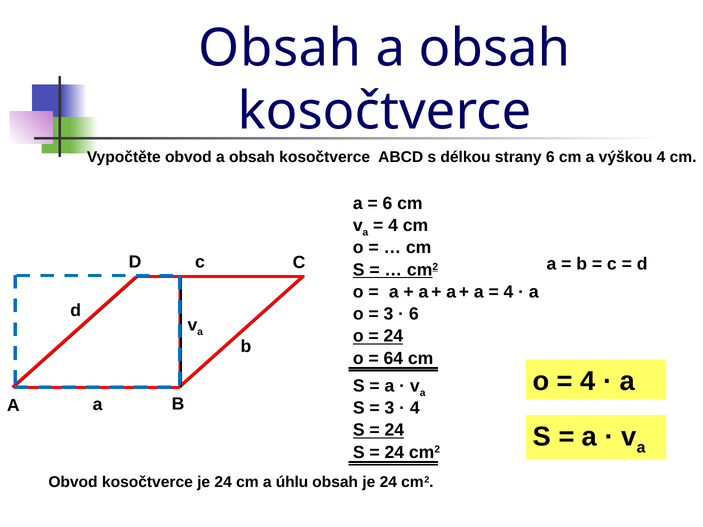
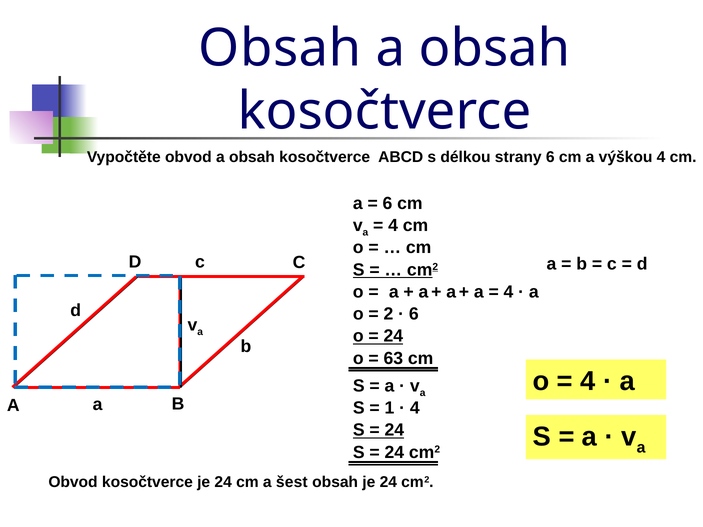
3: 3 -> 2 (388, 314)
64: 64 -> 63 (393, 358)
3: 3 -> 1 (389, 408)
úhlu: úhlu -> šest (292, 482)
